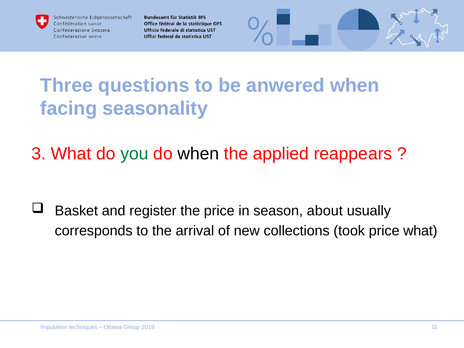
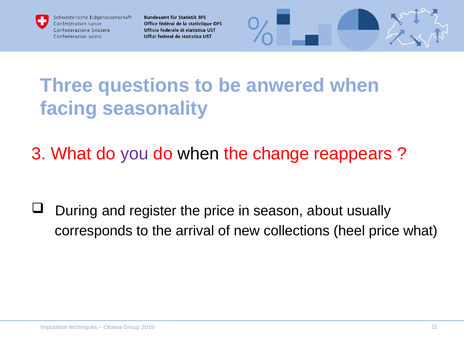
you colour: green -> purple (134, 154)
applied: applied -> change (281, 154)
Basket: Basket -> During (76, 211)
took: took -> heel (349, 231)
